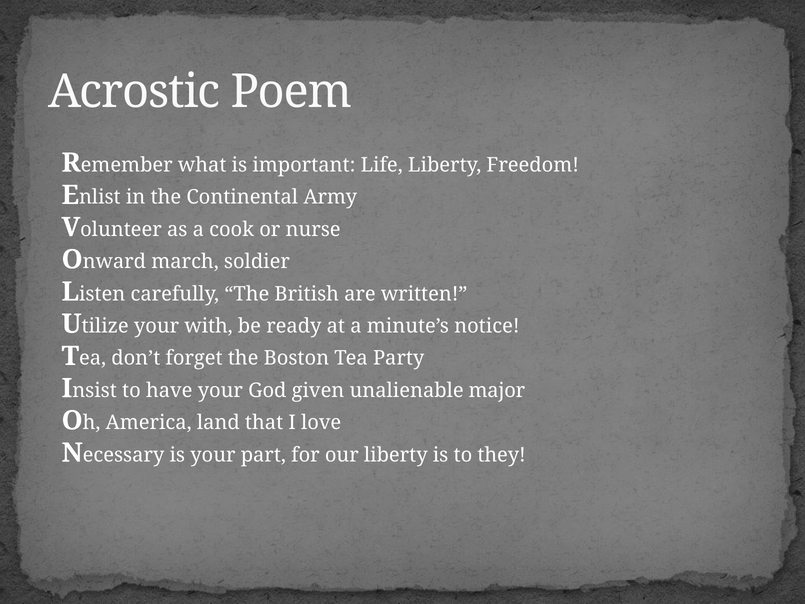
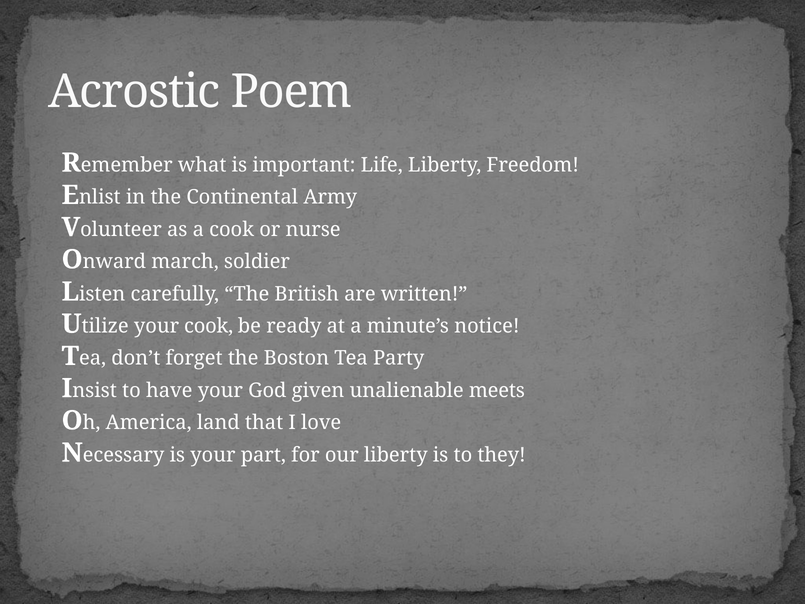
your with: with -> cook (209, 326)
major: major -> meets (497, 390)
